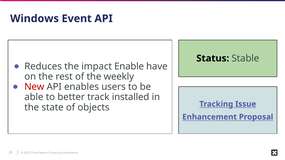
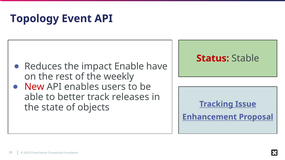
Windows: Windows -> Topology (35, 19)
Status colour: black -> red (213, 58)
installed: installed -> releases (131, 97)
